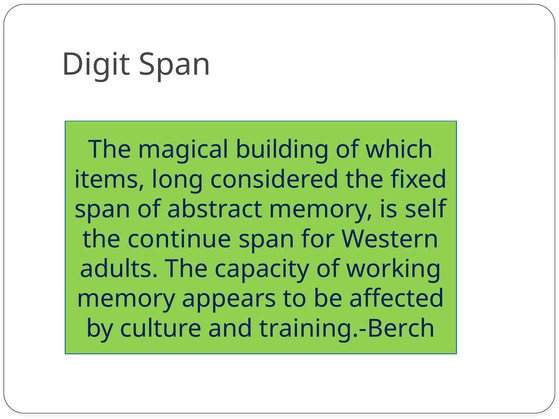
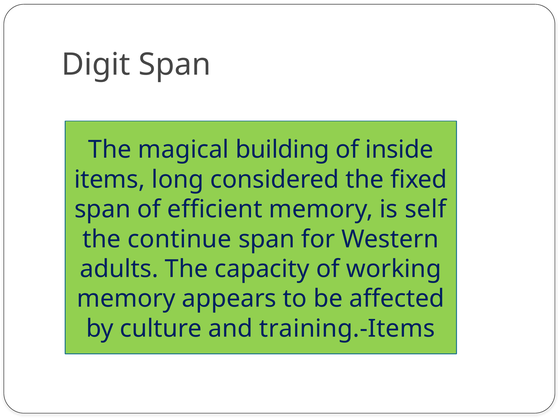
which: which -> inside (399, 150)
abstract: abstract -> efficient (215, 209)
training.-Berch: training.-Berch -> training.-Items (347, 329)
